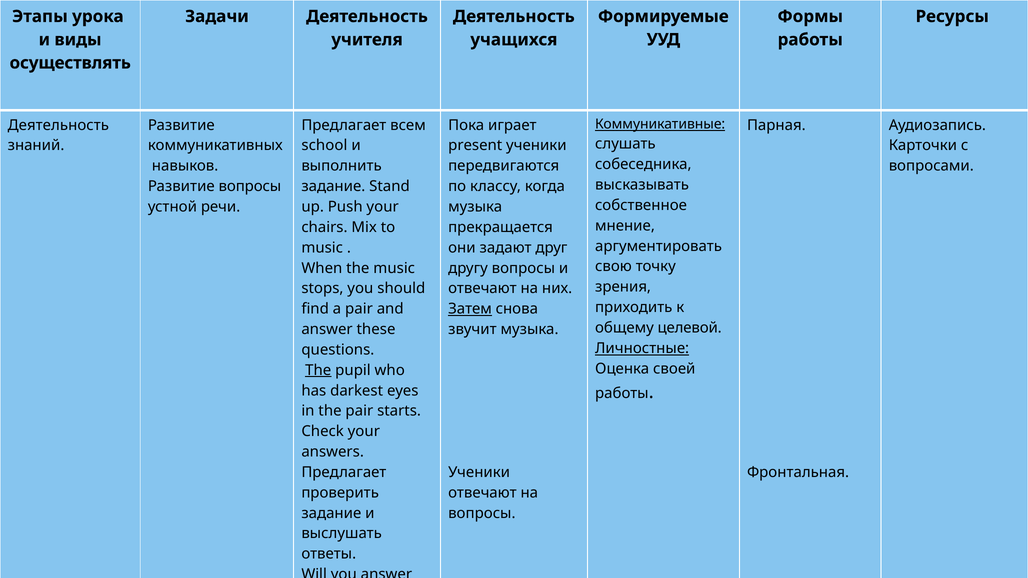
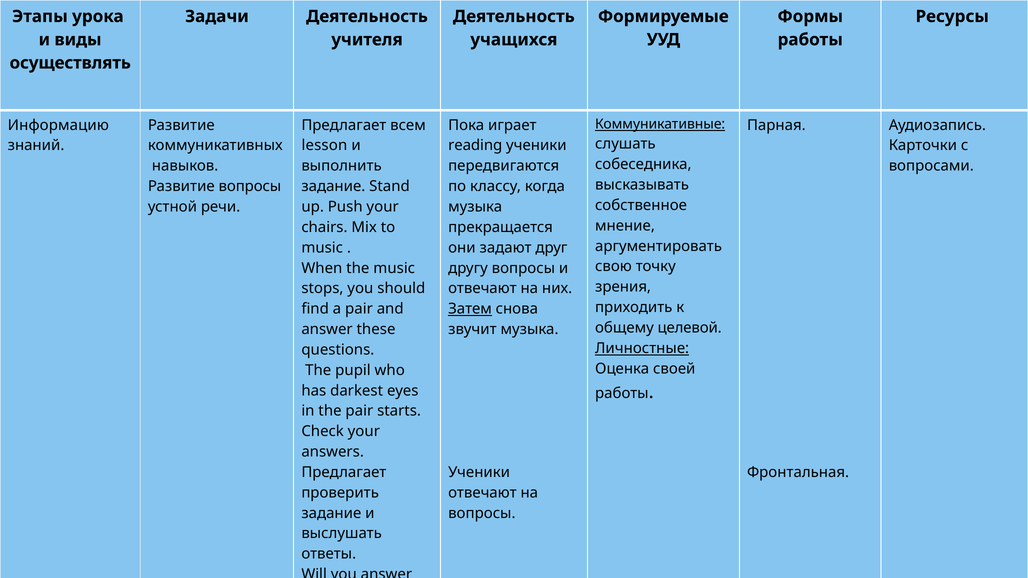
Деятельность: Деятельность -> Информацию (58, 125)
school: school -> lesson (324, 146)
present: present -> reading (475, 146)
The underline: present -> none (318, 370)
